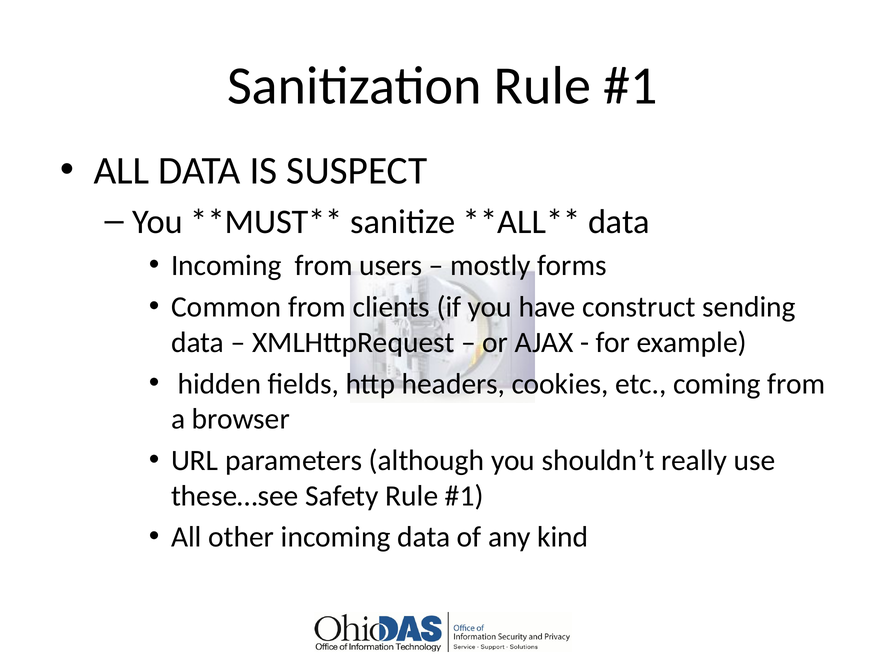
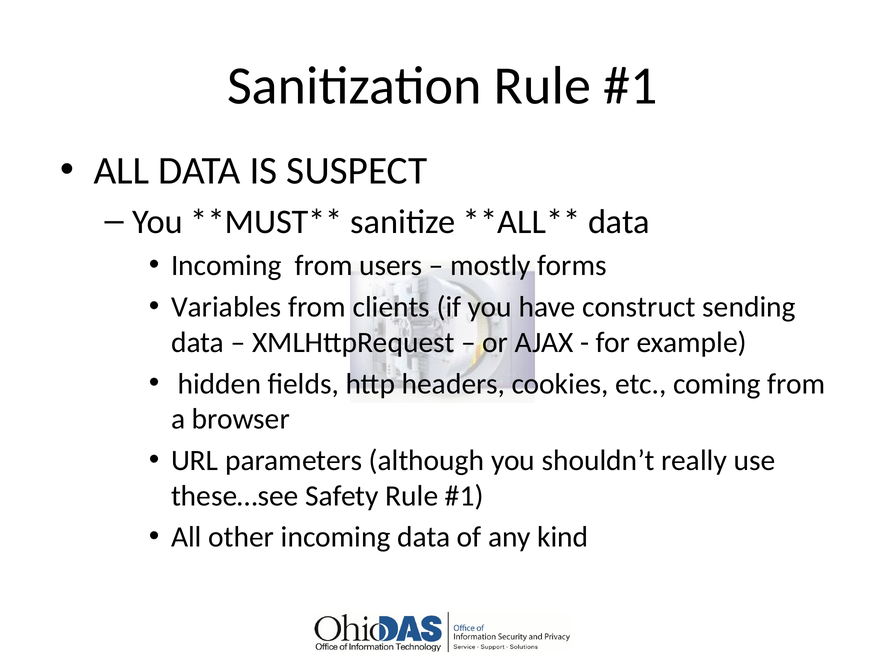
Common: Common -> Variables (226, 307)
